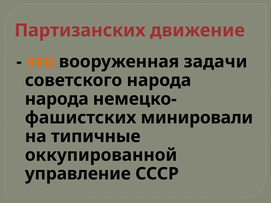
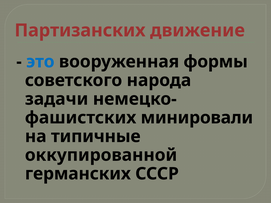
это colour: orange -> blue (40, 62)
задачи: задачи -> формы (216, 62)
народа: народа -> задачи (57, 99)
управление: управление -> германских (78, 174)
